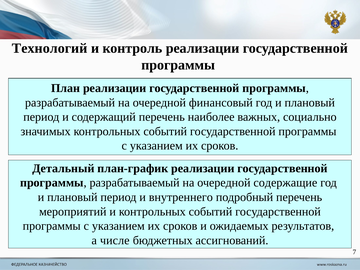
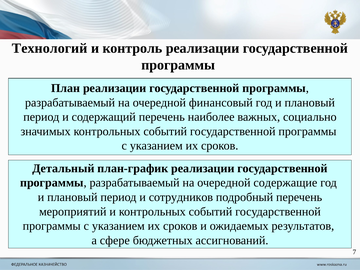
внутреннего: внутреннего -> сотрудников (181, 197)
числе: числе -> сфере (115, 240)
